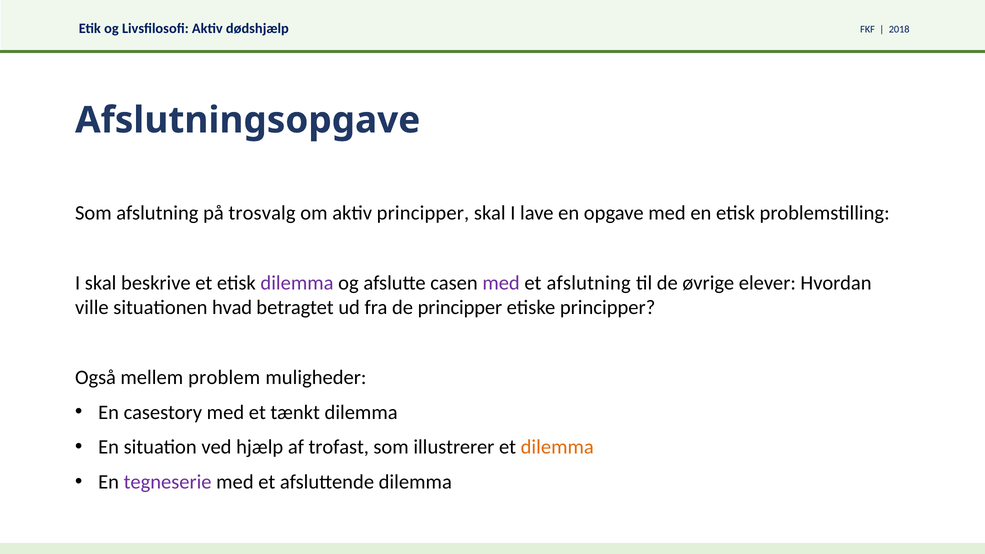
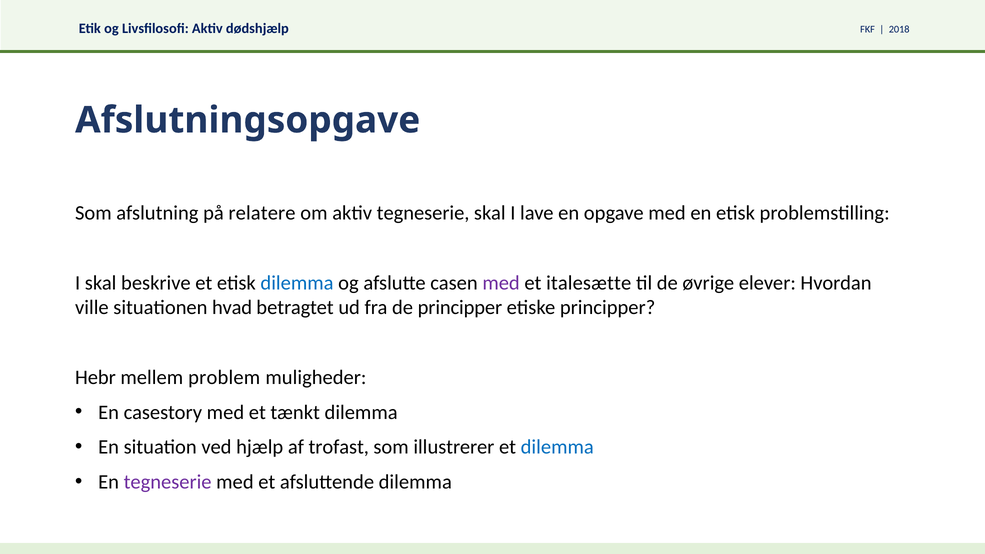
trosvalg: trosvalg -> relatere (262, 213)
aktiv principper: principper -> tegneserie (423, 213)
dilemma colour: purple -> blue (297, 283)
et afslutning: afslutning -> italesætte (589, 283)
Også: Også -> Hebr (95, 377)
dilemma colour: orange -> blue (557, 447)
